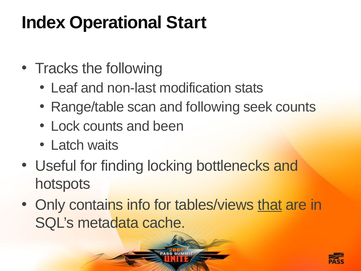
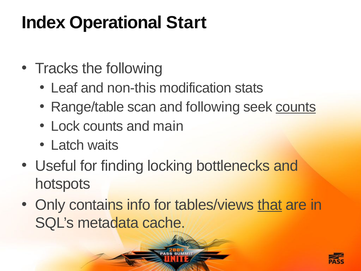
non-last: non-last -> non-this (132, 88)
counts underline: none -> present (296, 107)
been: been -> main (168, 126)
